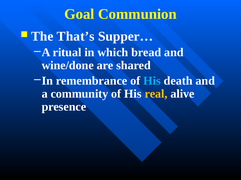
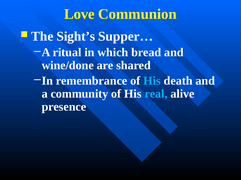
Goal: Goal -> Love (79, 14)
That’s: That’s -> Sight’s (76, 36)
real colour: yellow -> light blue (156, 94)
